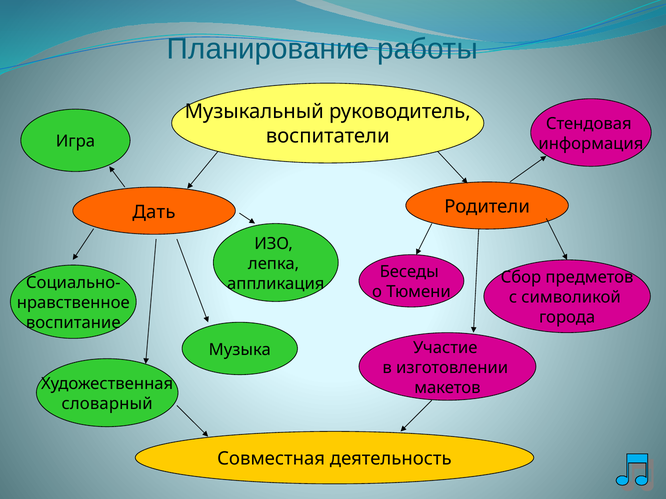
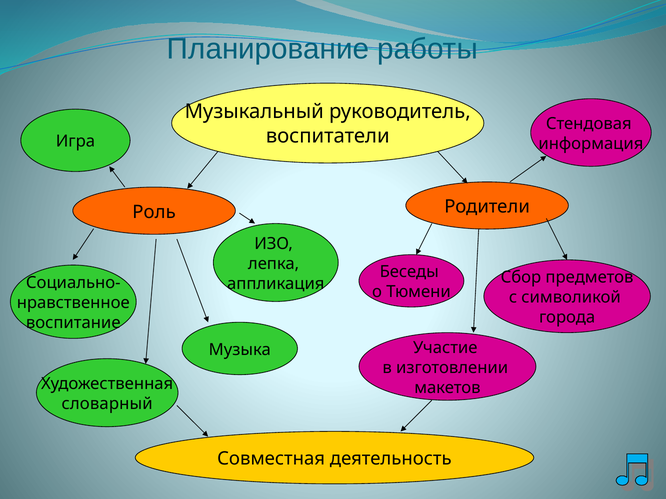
Дать: Дать -> Роль (154, 212)
